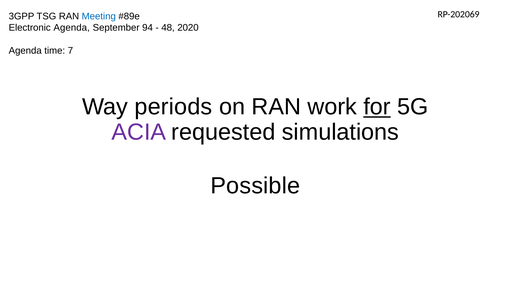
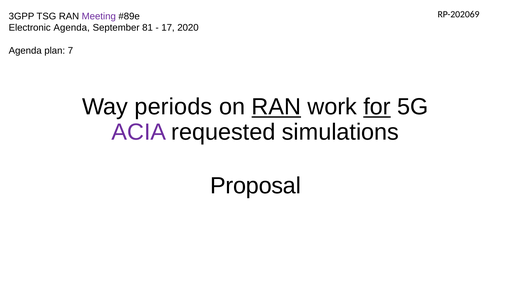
Meeting colour: blue -> purple (99, 16)
94: 94 -> 81 (148, 28)
48: 48 -> 17 (168, 28)
time: time -> plan (55, 51)
RAN underline: none -> present (276, 107)
Possible: Possible -> Proposal (256, 186)
